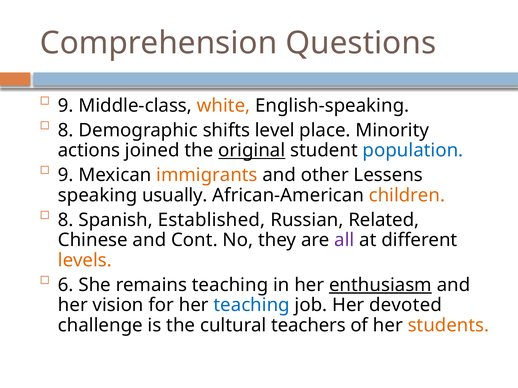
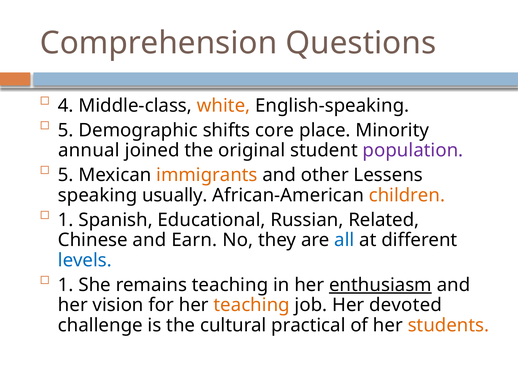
9: 9 -> 4 (66, 106)
8: 8 -> 5 (66, 130)
level: level -> core (275, 130)
actions: actions -> annual (89, 151)
original underline: present -> none (252, 151)
population colour: blue -> purple (413, 151)
9: 9 -> 5 (66, 175)
8: 8 -> 1 (66, 220)
Established: Established -> Educational (212, 220)
Cont: Cont -> Earn (194, 240)
all colour: purple -> blue (344, 240)
levels colour: orange -> blue (85, 261)
6: 6 -> 1 (66, 285)
teaching colour: blue -> orange (252, 306)
teachers: teachers -> practical (308, 326)
